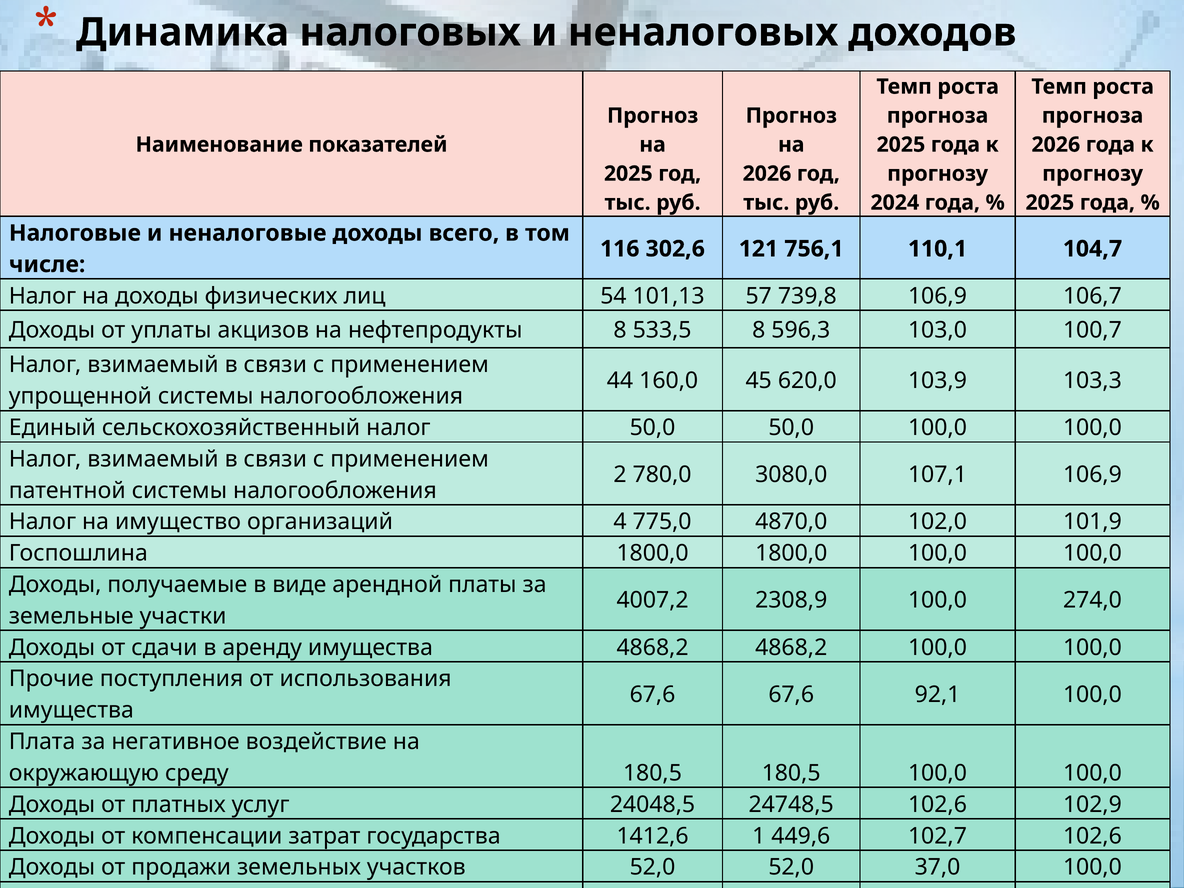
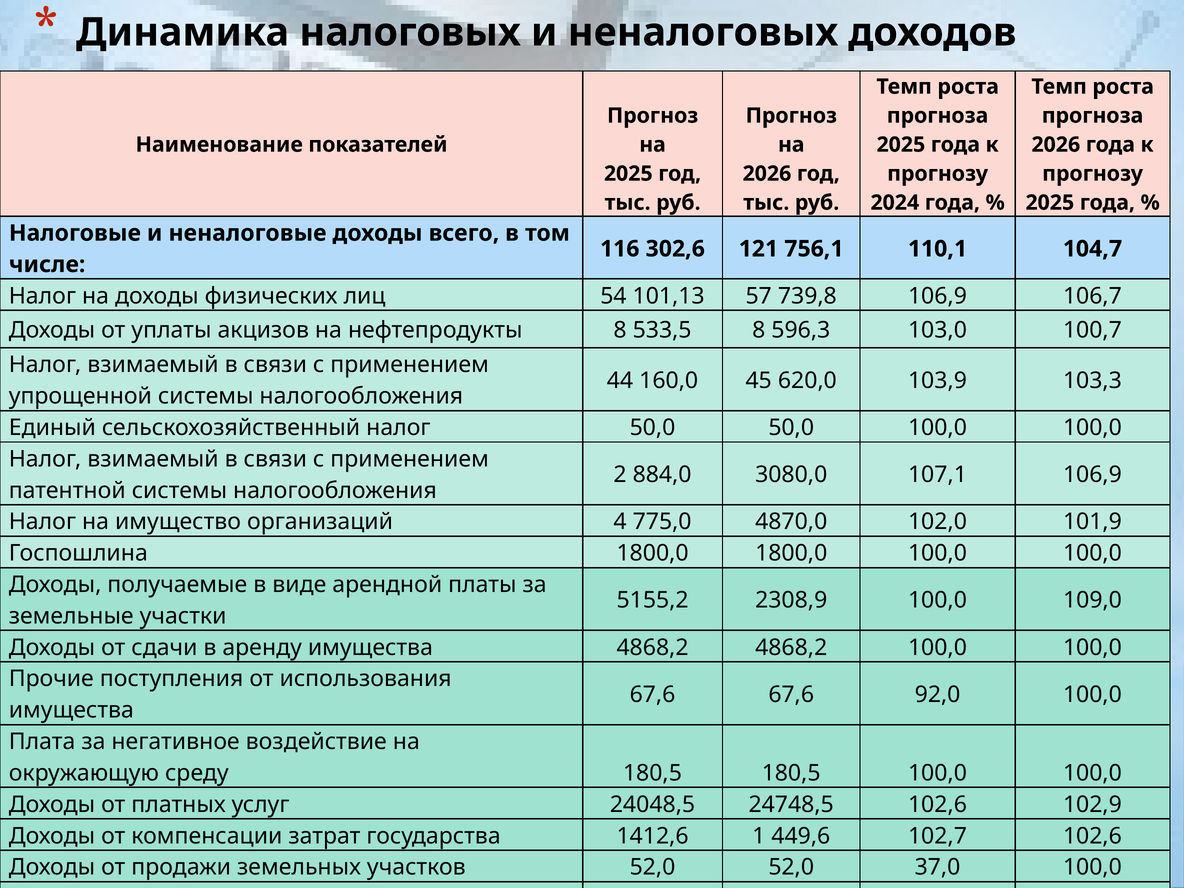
780,0: 780,0 -> 884,0 (662, 475)
4007,2: 4007,2 -> 5155,2 (653, 600)
274,0: 274,0 -> 109,0 (1092, 600)
92,1: 92,1 -> 92,0 (938, 695)
